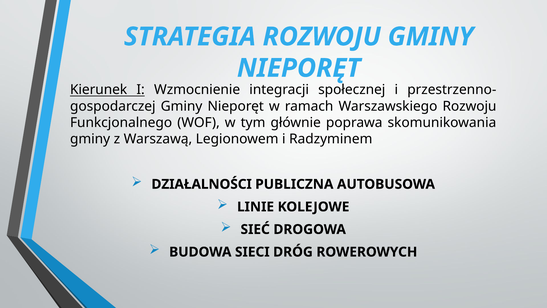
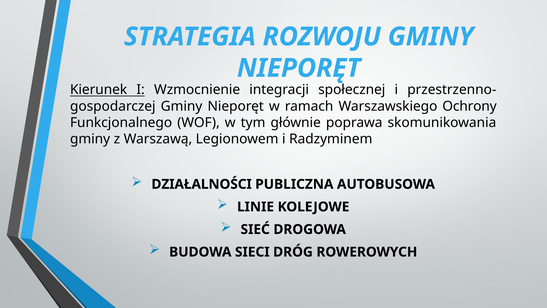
Warszawskiego Rozwoju: Rozwoju -> Ochrony (470, 106)
